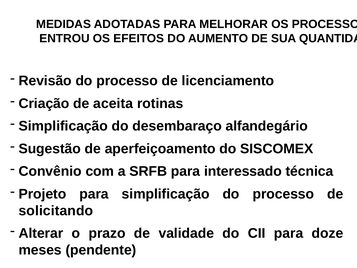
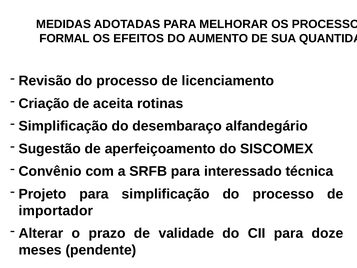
ENTROU: ENTROU -> FORMAL (65, 38)
solicitando: solicitando -> importador (56, 211)
